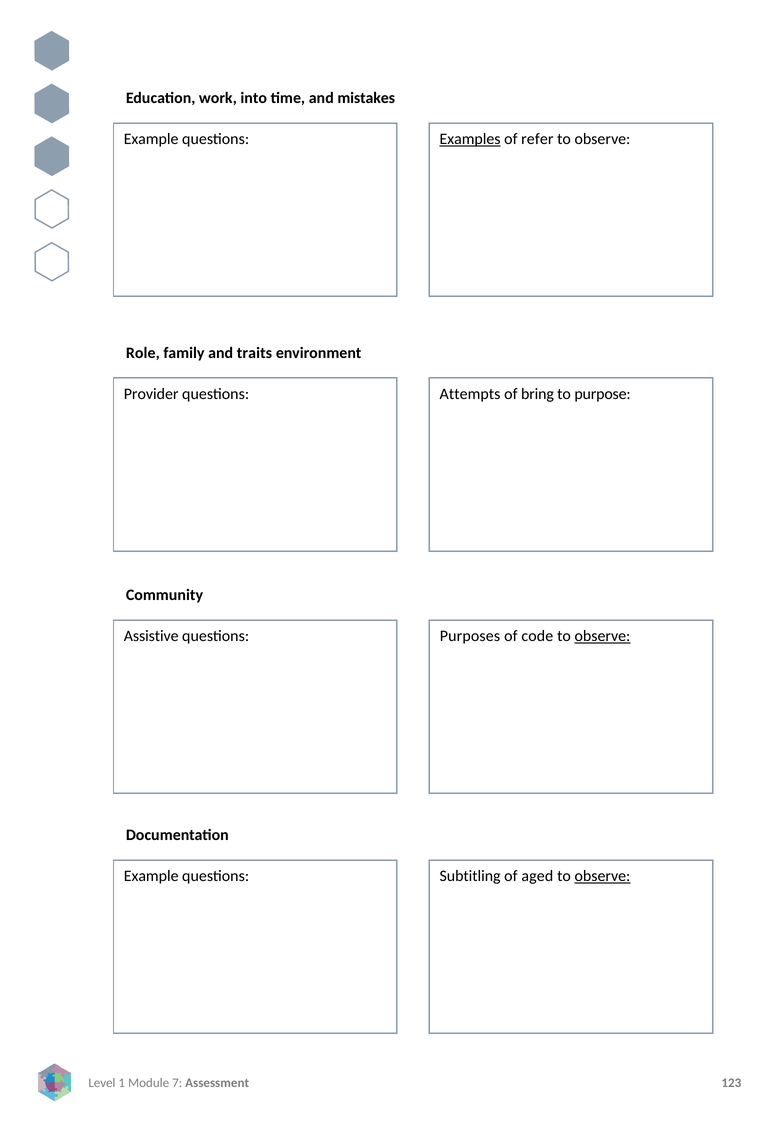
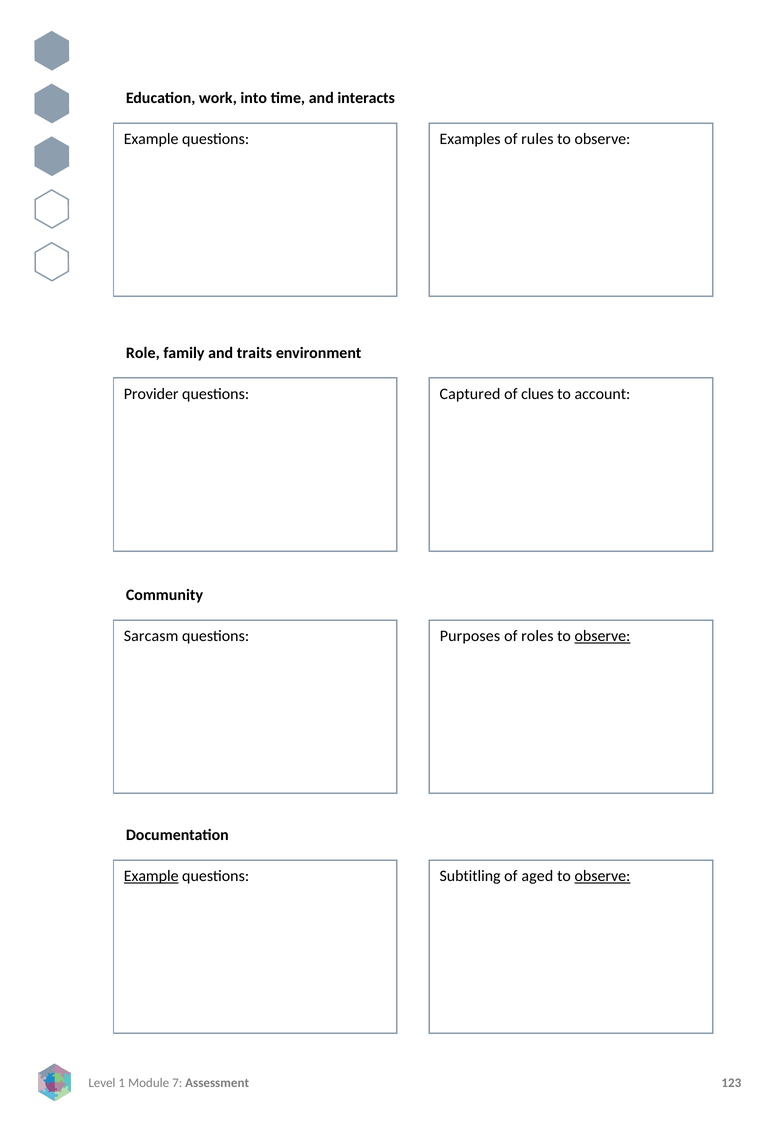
mistakes: mistakes -> interacts (366, 98)
Examples underline: present -> none (470, 139)
refer: refer -> rules (537, 139)
Attempts: Attempts -> Captured (470, 394)
bring: bring -> clues (537, 394)
purpose: purpose -> account (602, 394)
Assistive: Assistive -> Sarcasm (151, 636)
code: code -> roles (537, 636)
Example underline: none -> present (151, 877)
